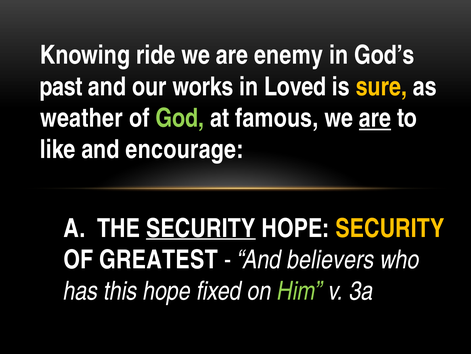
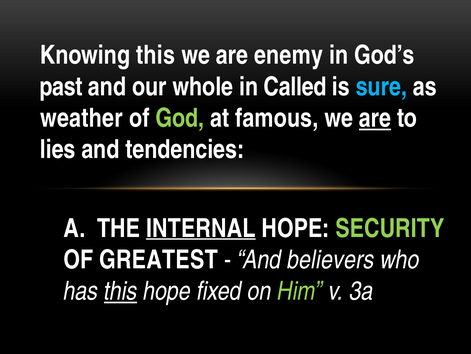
Knowing ride: ride -> this (156, 55)
works: works -> whole (203, 87)
Loved: Loved -> Called (295, 87)
sure colour: yellow -> light blue (381, 87)
like: like -> lies (58, 149)
encourage: encourage -> tendencies (185, 149)
THE SECURITY: SECURITY -> INTERNAL (201, 228)
SECURITY colour: yellow -> light green (390, 228)
this underline: none -> present (121, 291)
